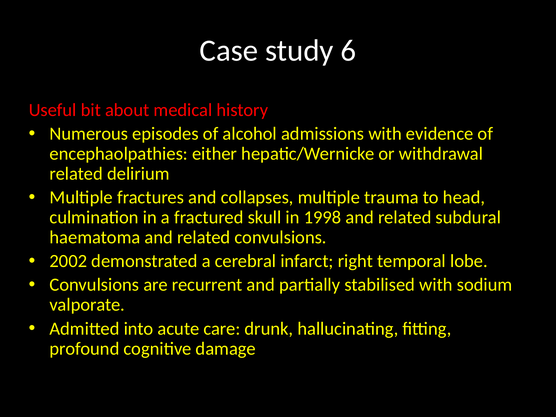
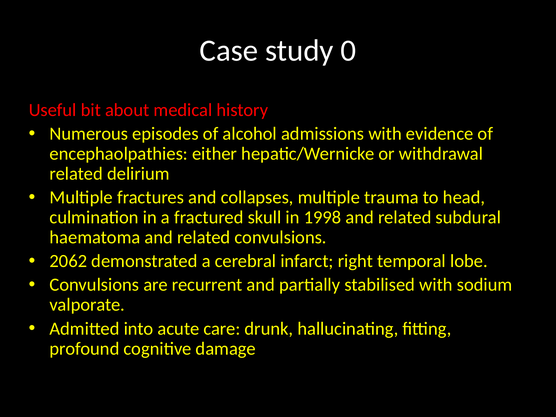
6: 6 -> 0 (348, 51)
2002: 2002 -> 2062 (68, 261)
